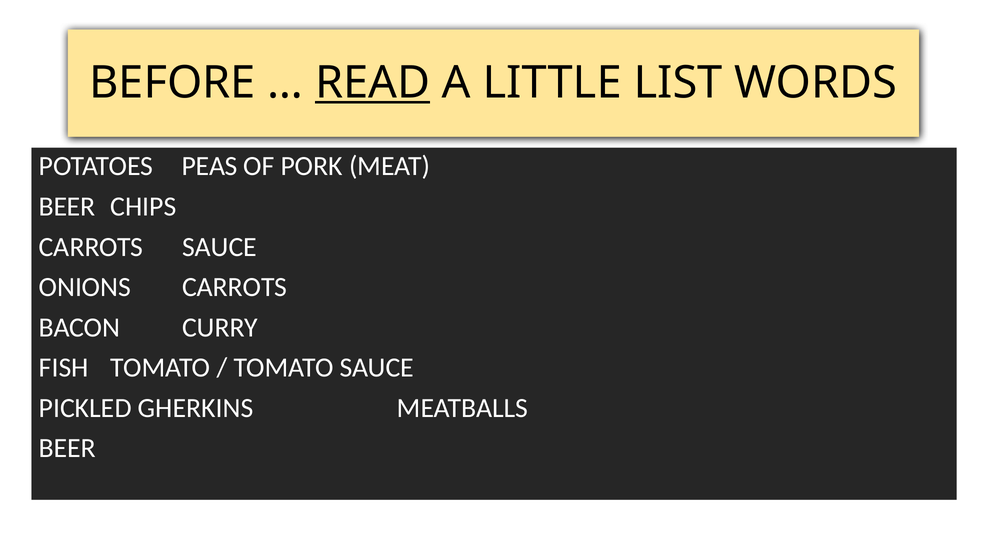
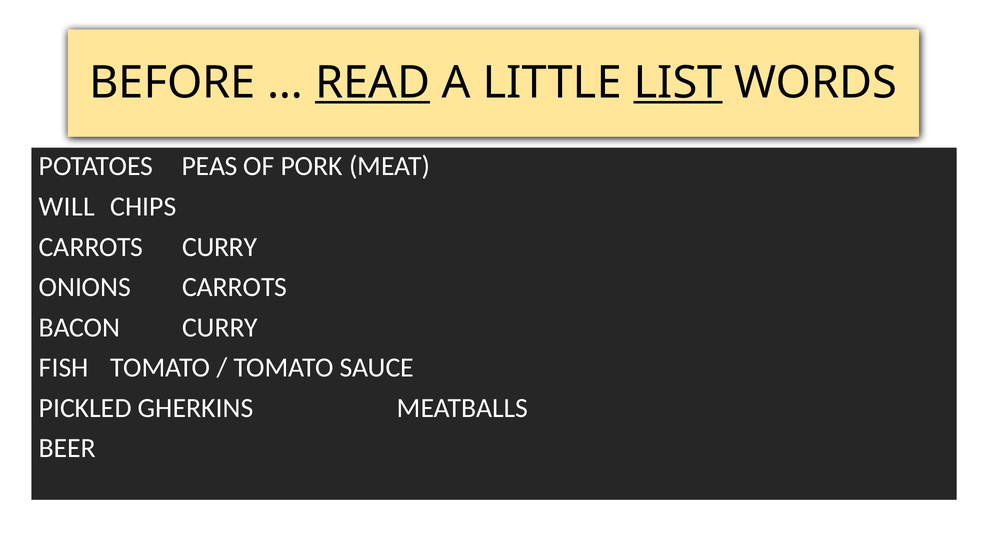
LIST underline: none -> present (678, 83)
BEER: BEER -> WILL (67, 207)
CARROTS SAUCE: SAUCE -> CURRY (220, 247)
